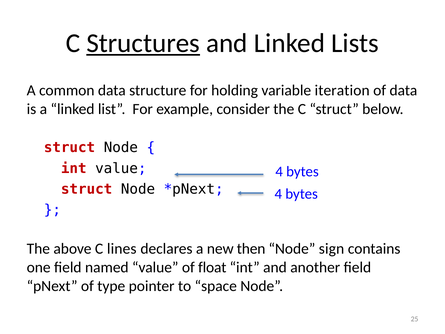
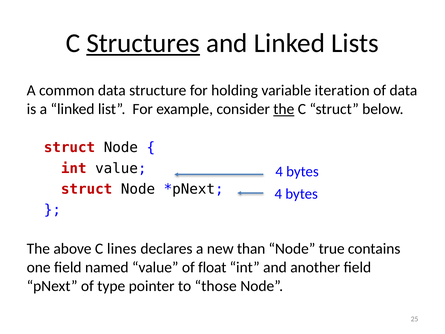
the underline: none -> present (284, 109)
then: then -> than (251, 249)
sign: sign -> true (332, 249)
space: space -> those (216, 286)
